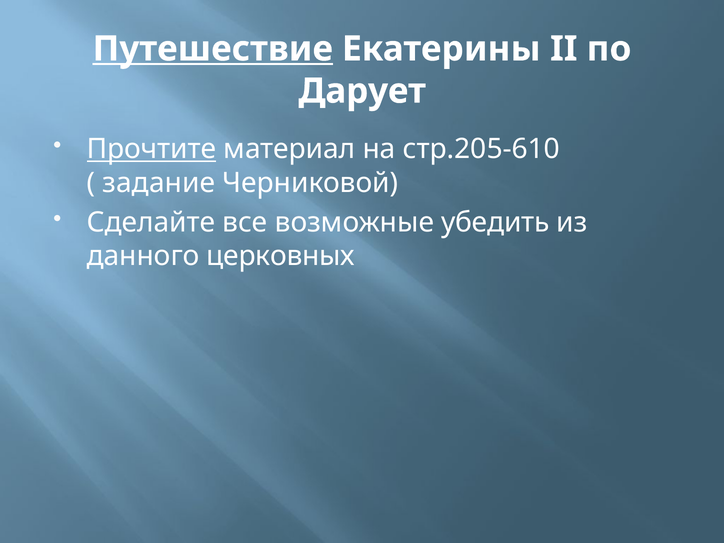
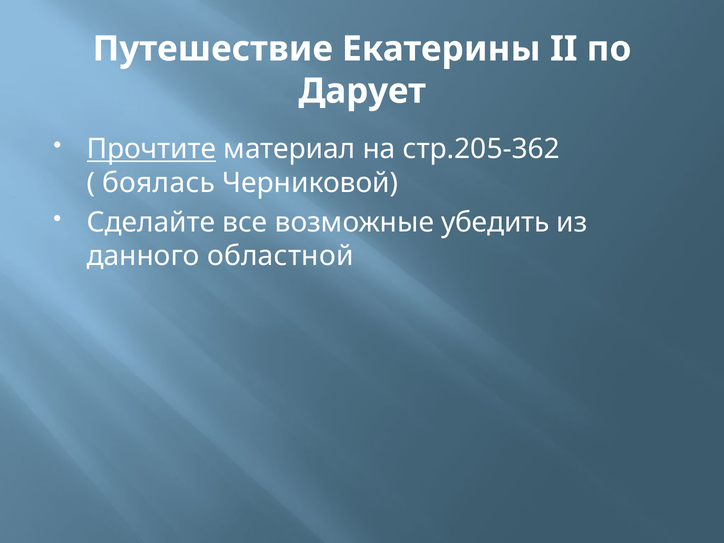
Путешествие underline: present -> none (213, 49)
стр.205-610: стр.205-610 -> стр.205-362 (481, 149)
задание: задание -> боялась (159, 183)
церковных: церковных -> областной (280, 256)
